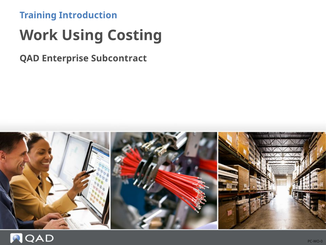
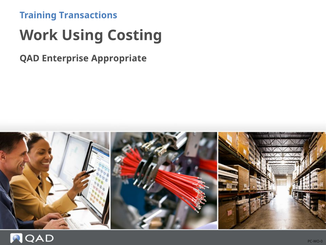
Introduction: Introduction -> Transactions (88, 15)
Subcontract: Subcontract -> Appropriate (119, 58)
